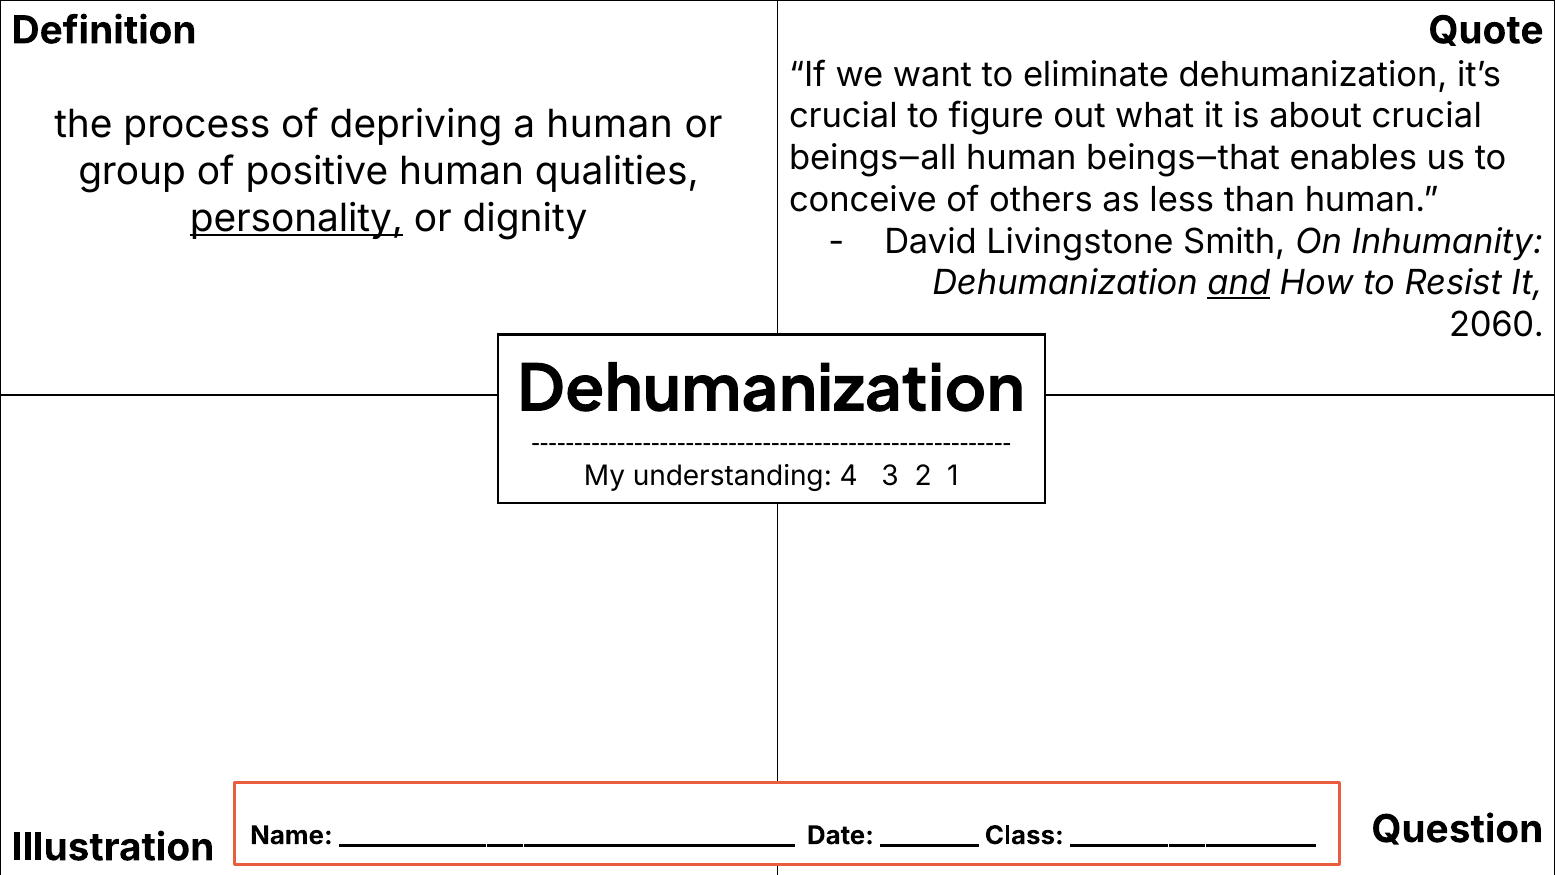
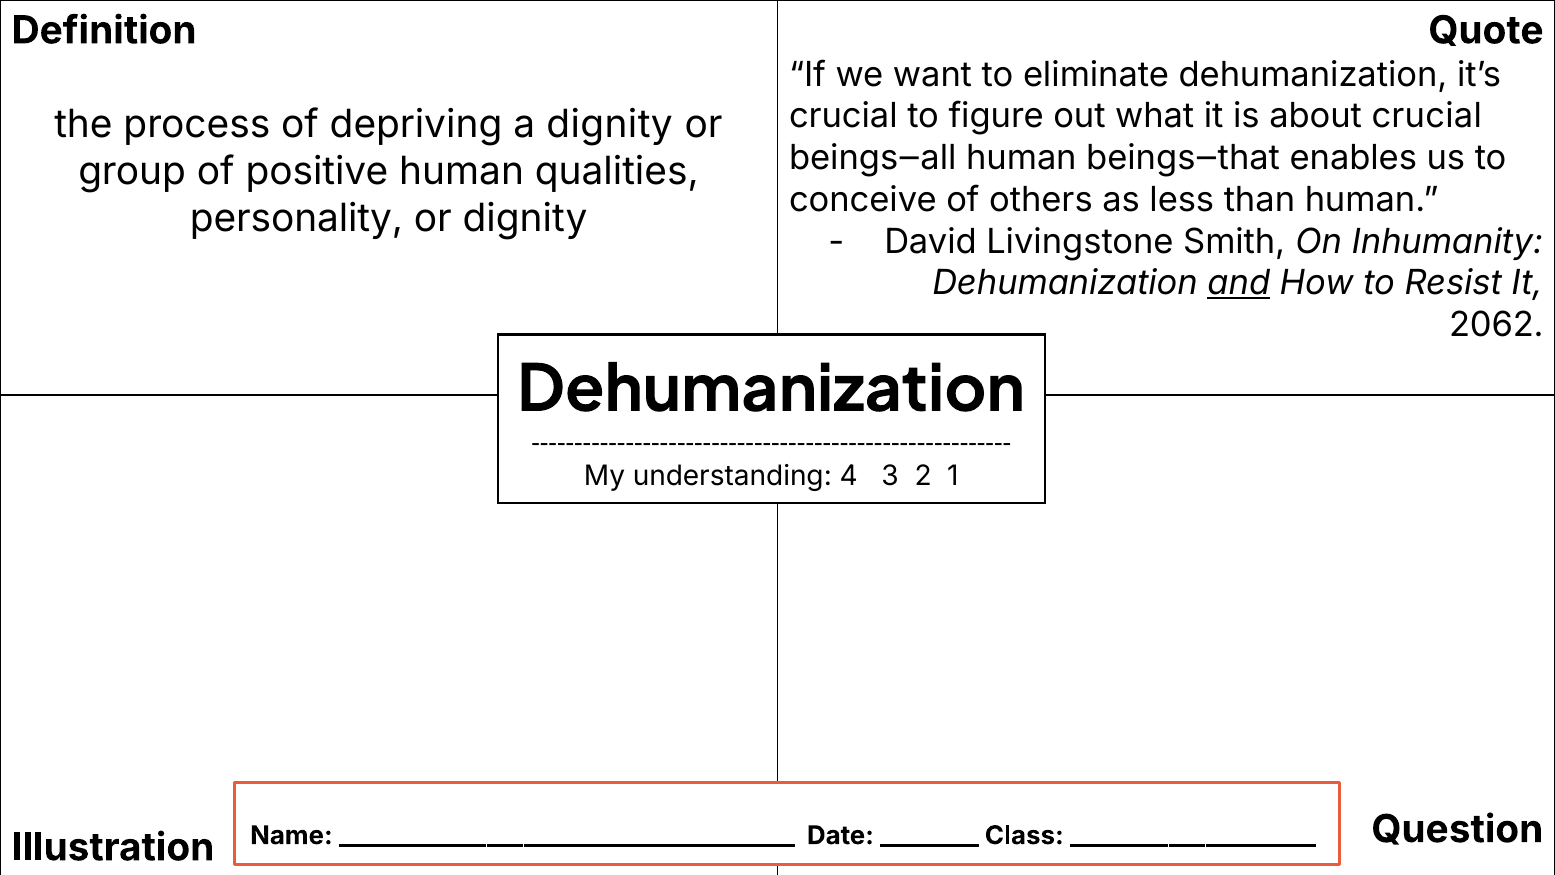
a human: human -> dignity (610, 124)
personality underline: present -> none (296, 218)
2060: 2060 -> 2062 (1496, 325)
